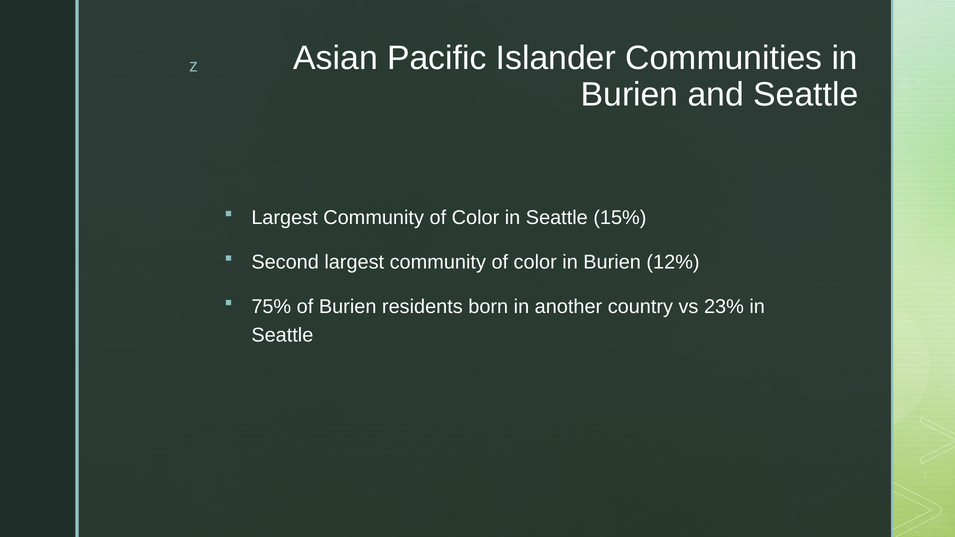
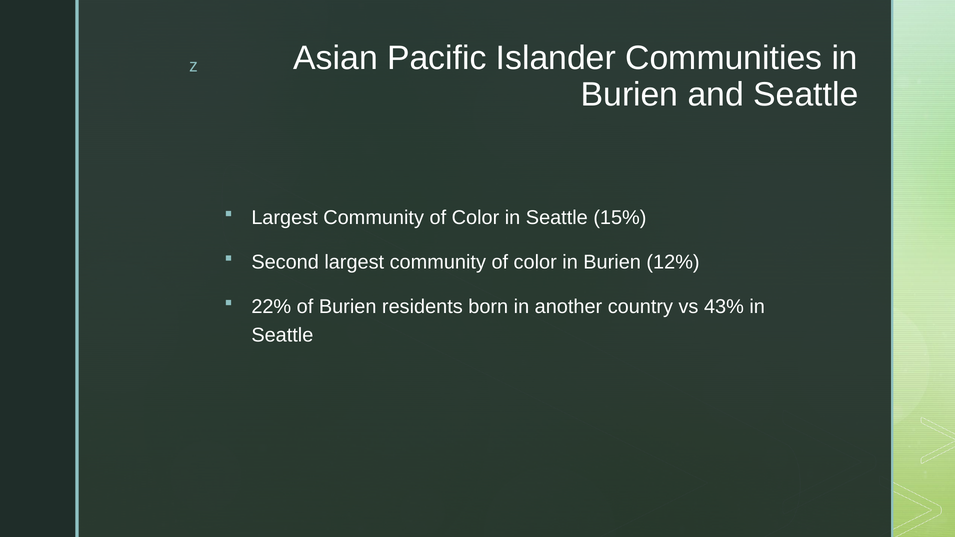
75%: 75% -> 22% (271, 307)
23%: 23% -> 43% (724, 307)
